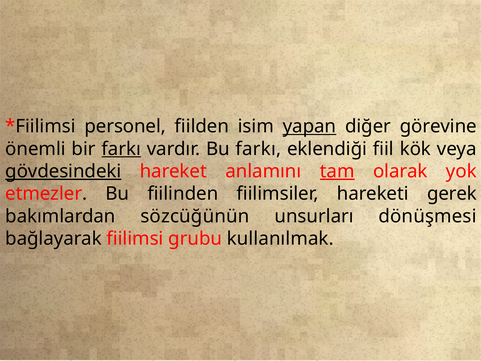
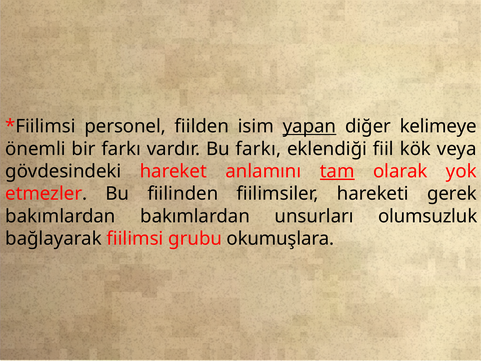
görevine: görevine -> kelimeye (438, 126)
farkı underline: present -> none (121, 149)
gövdesindeki underline: present -> none (63, 171)
bakımlardan sözcüğünün: sözcüğünün -> bakımlardan (195, 216)
dönüşmesi: dönüşmesi -> olumsuzluk (428, 216)
kullanılmak: kullanılmak -> okumuşlara (280, 239)
